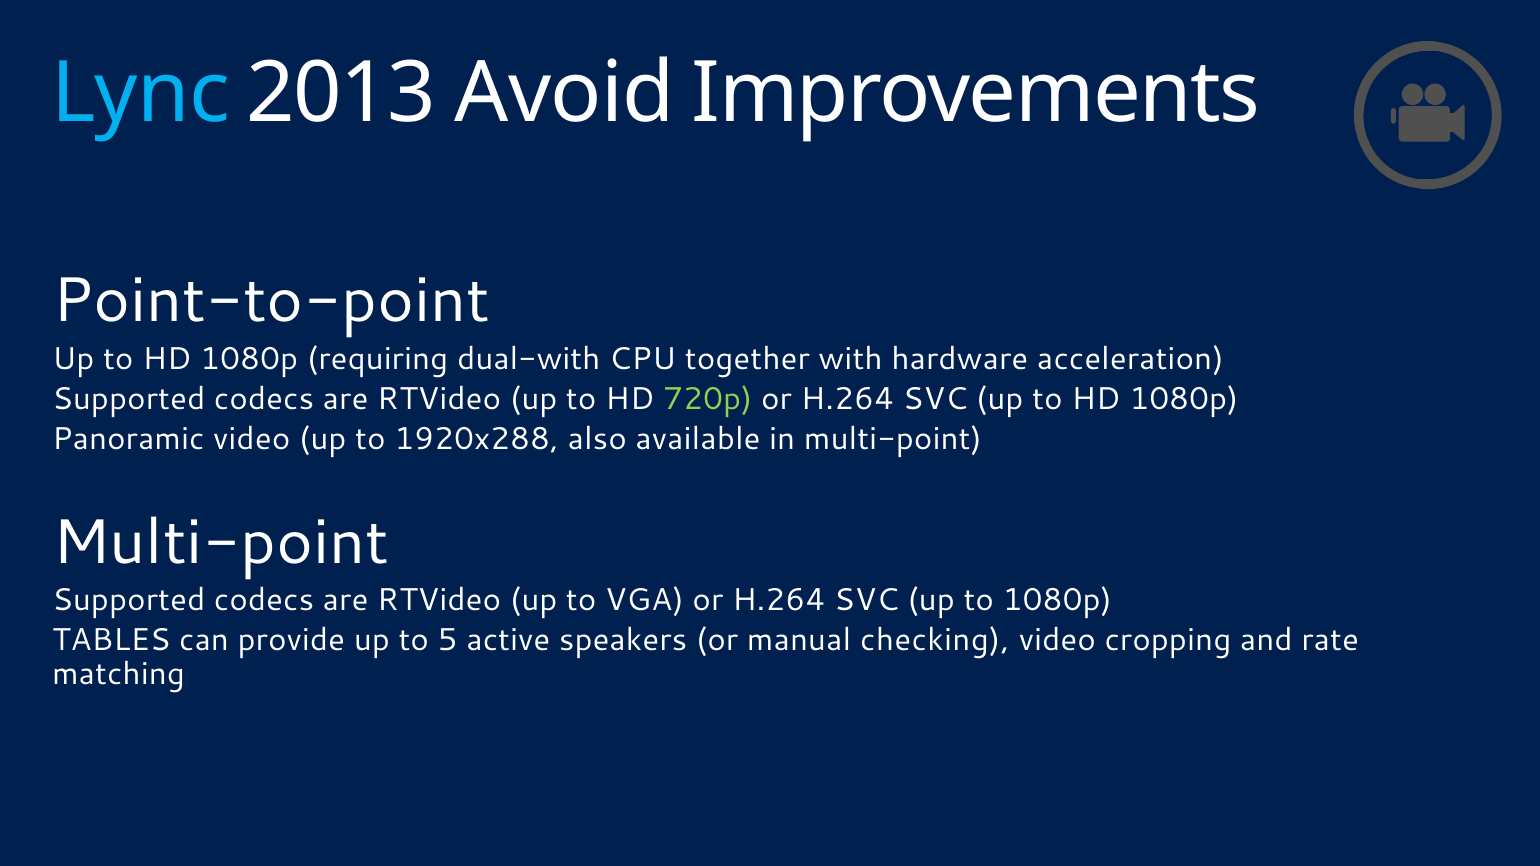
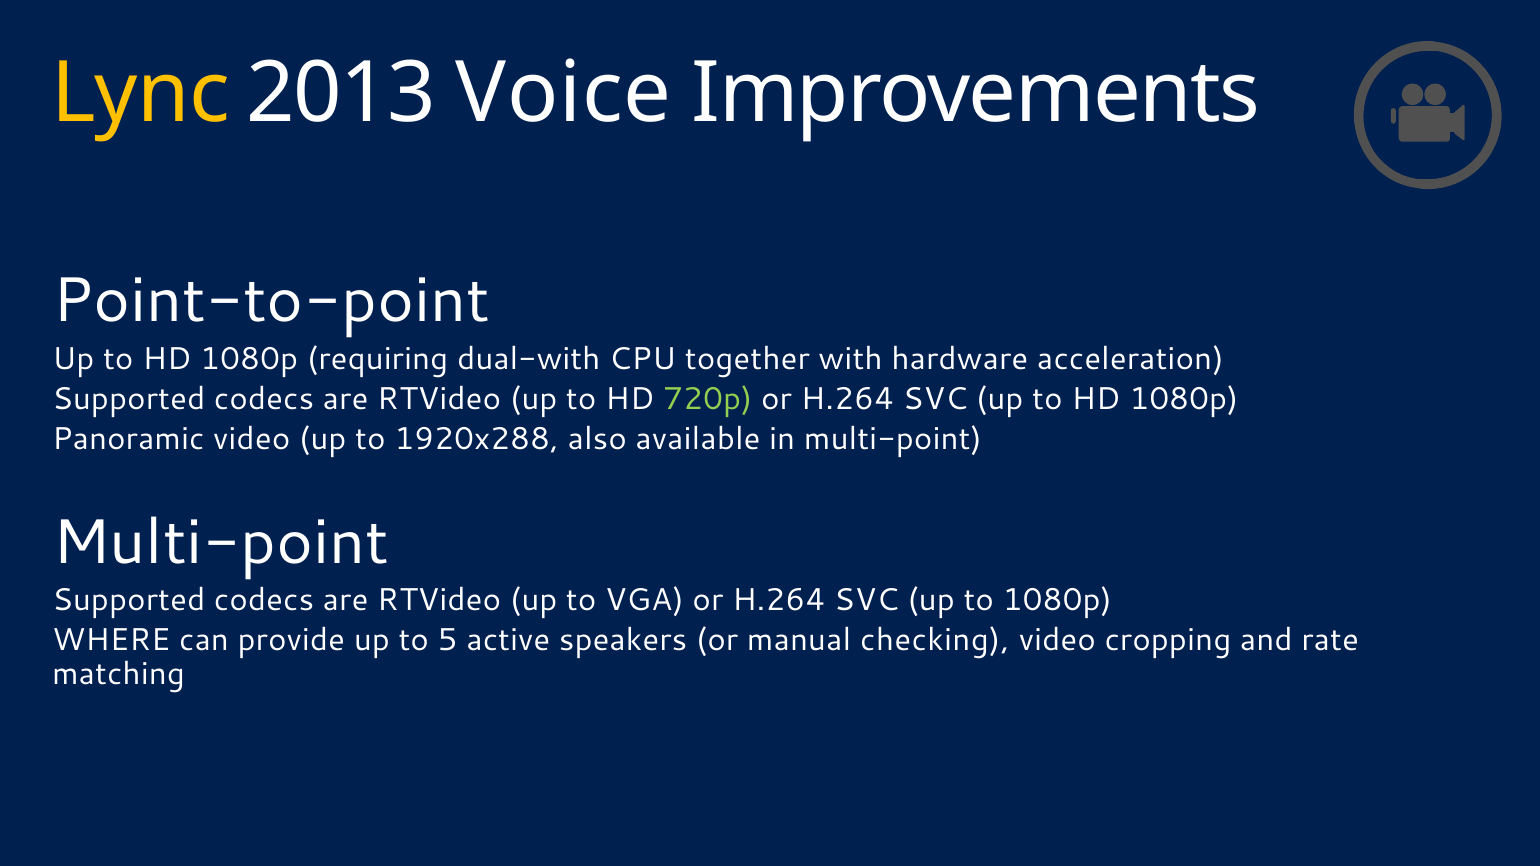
Lync colour: light blue -> yellow (141, 93)
Avoid: Avoid -> Voice (564, 93)
TABLES: TABLES -> WHERE (111, 640)
